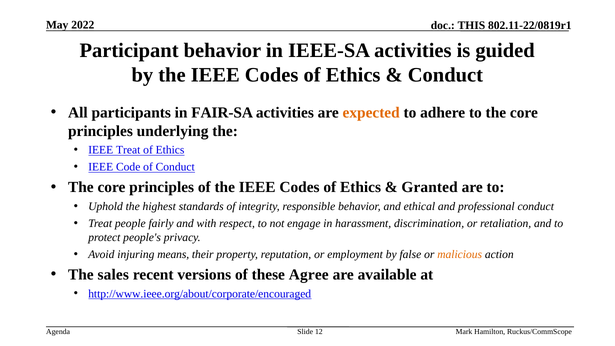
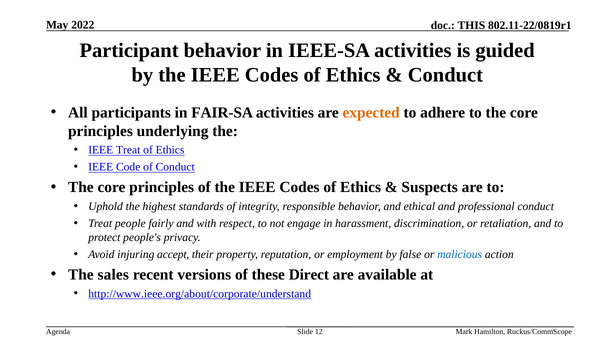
Granted: Granted -> Suspects (430, 187)
means: means -> accept (173, 254)
malicious colour: orange -> blue (460, 254)
Agree: Agree -> Direct (309, 275)
http://www.ieee.org/about/corporate/encouraged: http://www.ieee.org/about/corporate/encouraged -> http://www.ieee.org/about/corporate/understand (200, 294)
